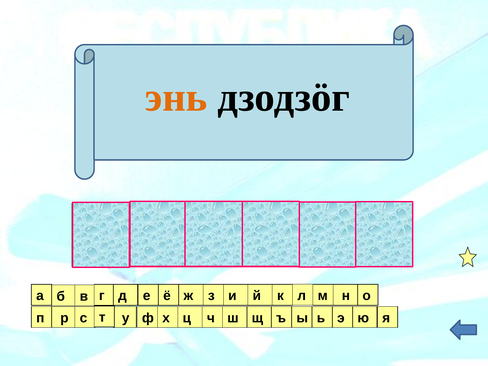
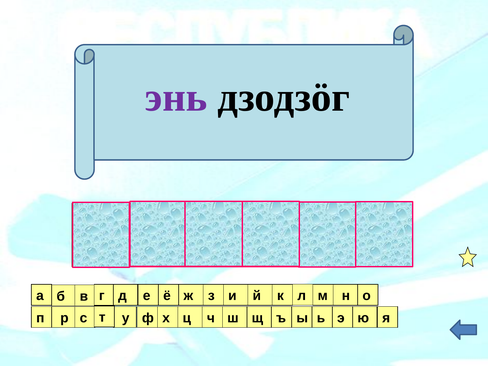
энь colour: orange -> purple (176, 97)
